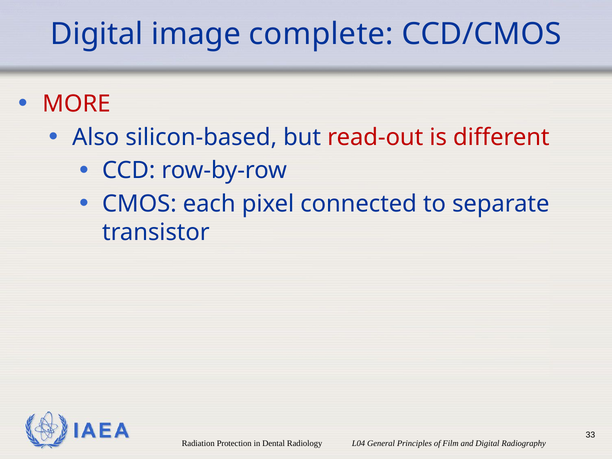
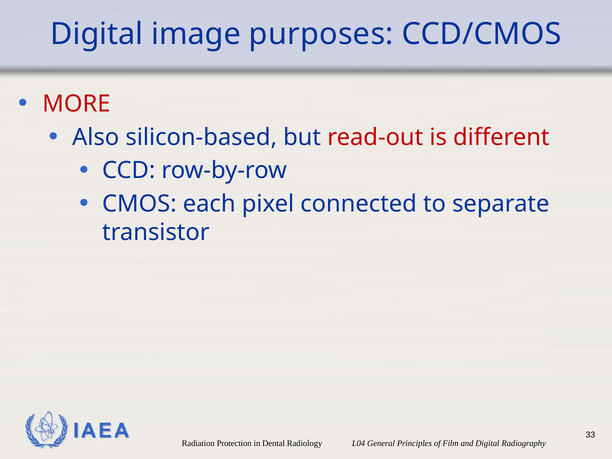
complete: complete -> purposes (321, 34)
